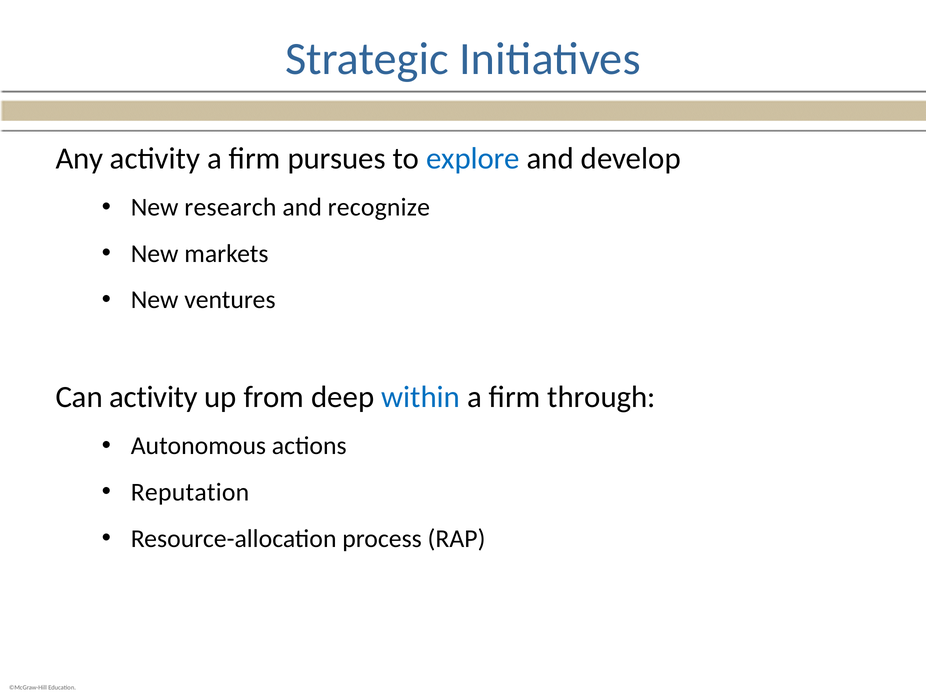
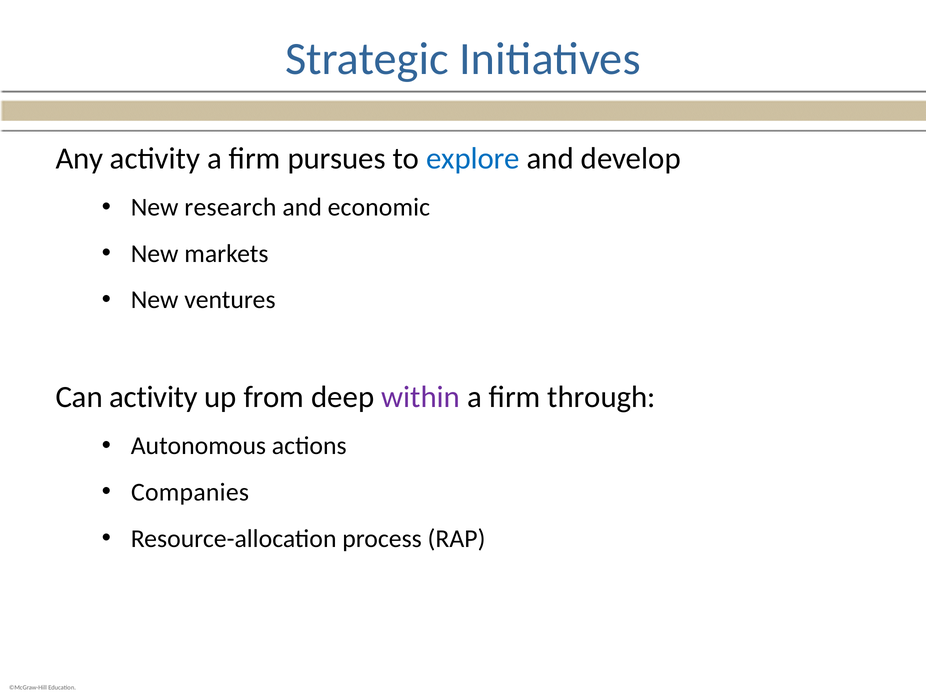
recognize: recognize -> economic (379, 208)
within colour: blue -> purple (421, 397)
Reputation: Reputation -> Companies (190, 493)
